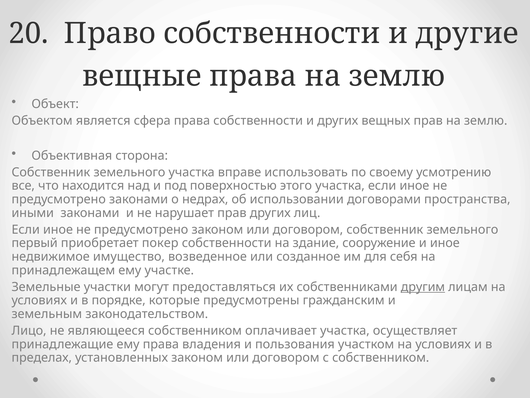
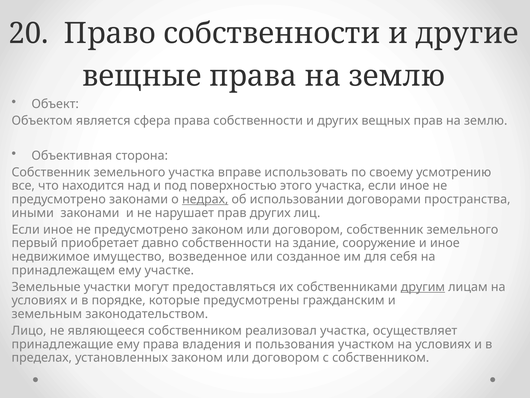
недрах underline: none -> present (205, 199)
покер: покер -> давно (160, 243)
оплачивает: оплачивает -> реализовал (281, 330)
